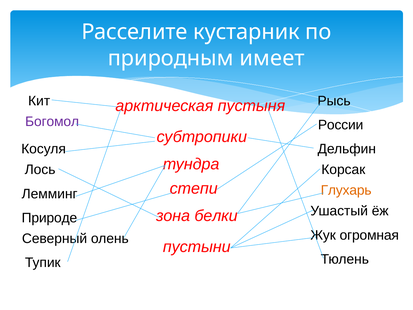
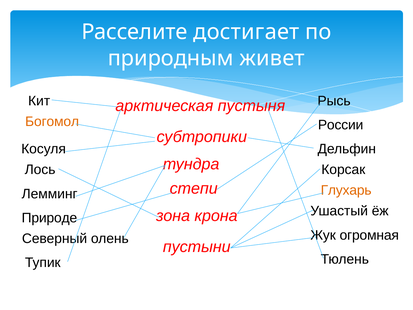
кустарник: кустарник -> достигает (246, 32)
имеет: имеет -> живет (272, 58)
Богомол colour: purple -> orange (52, 121)
белки: белки -> крона (216, 216)
